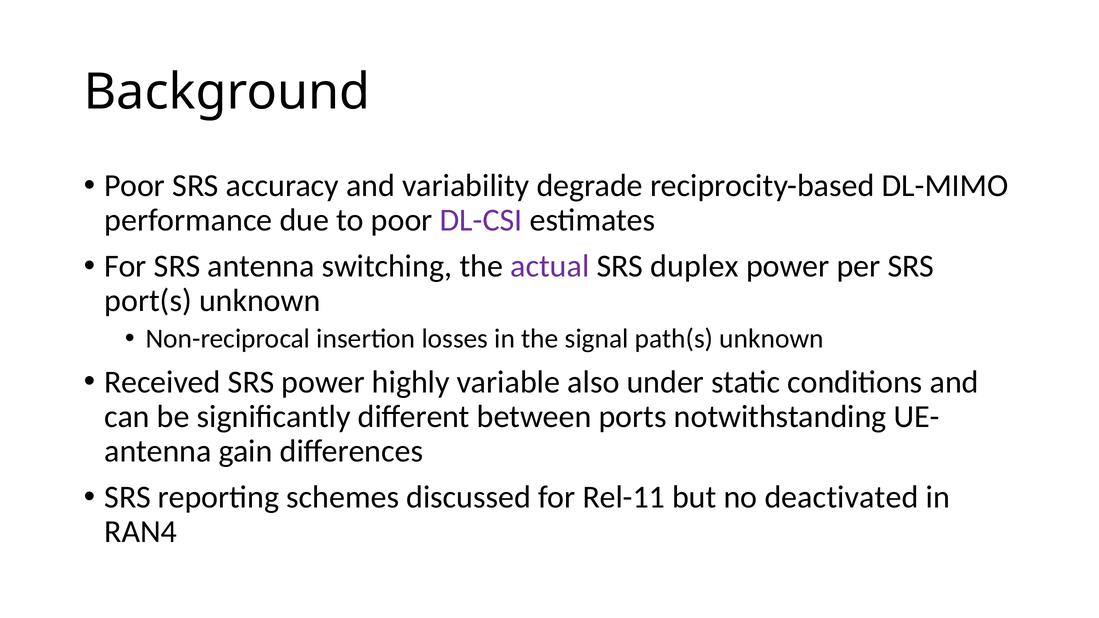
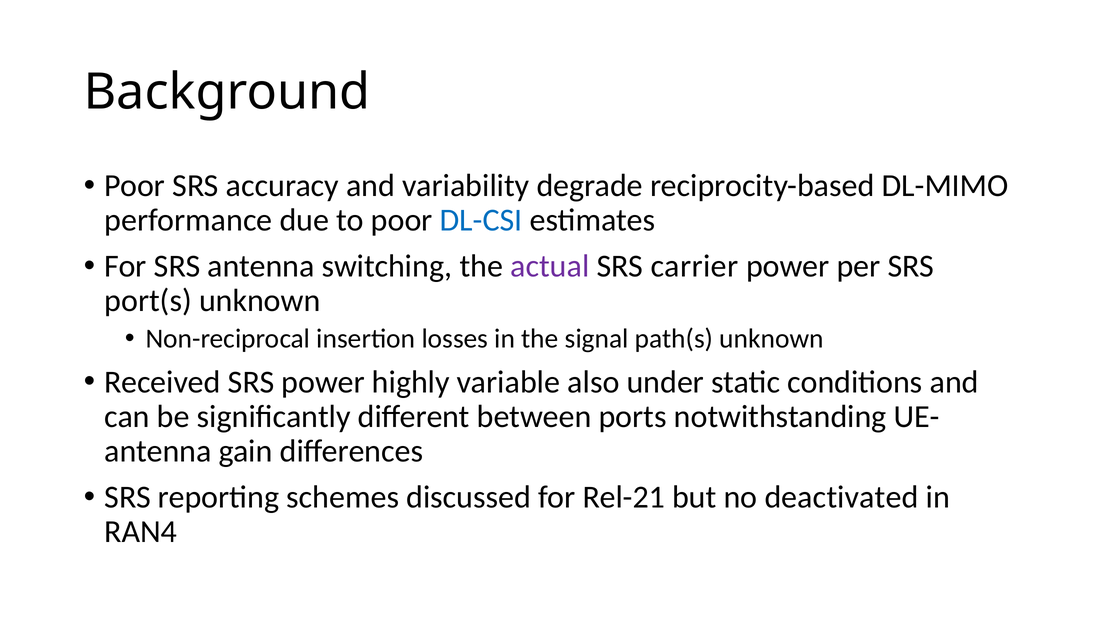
DL-CSI colour: purple -> blue (481, 220)
duplex: duplex -> carrier (694, 266)
Rel-11: Rel-11 -> Rel-21 (624, 497)
